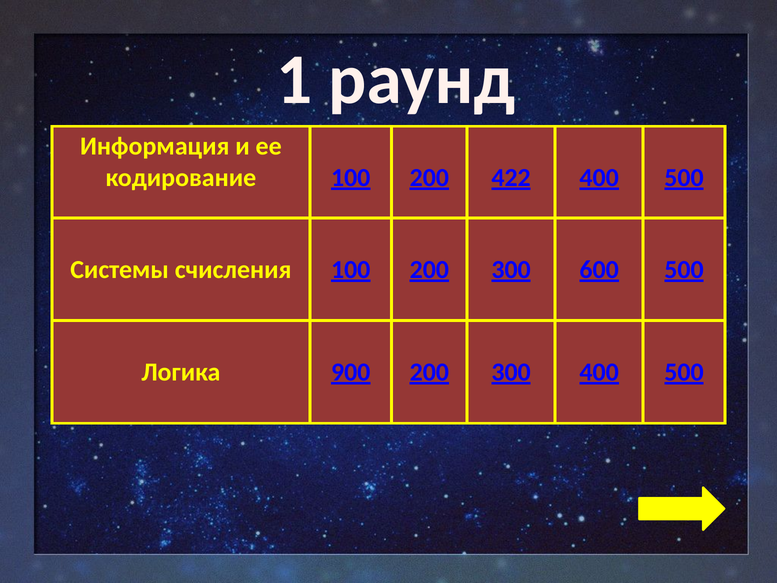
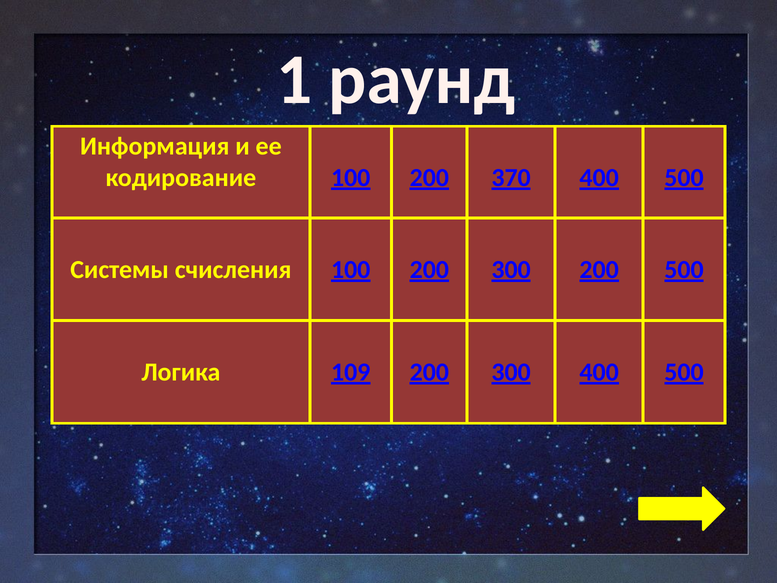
422: 422 -> 370 (511, 178)
300 600: 600 -> 200 (599, 269)
900: 900 -> 109 (351, 372)
